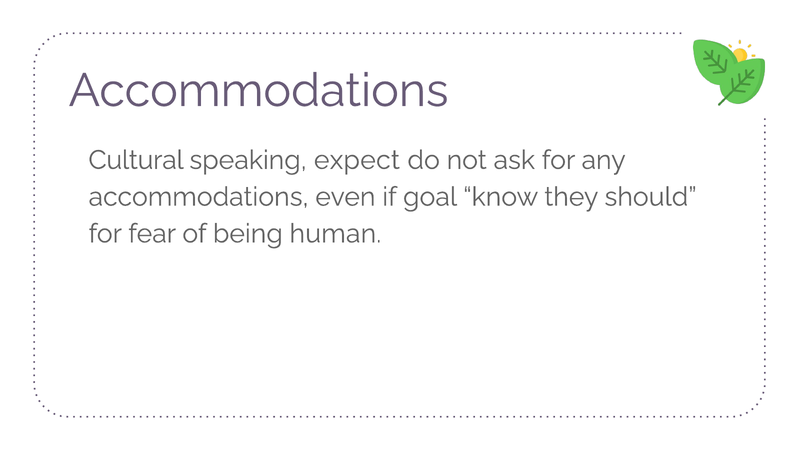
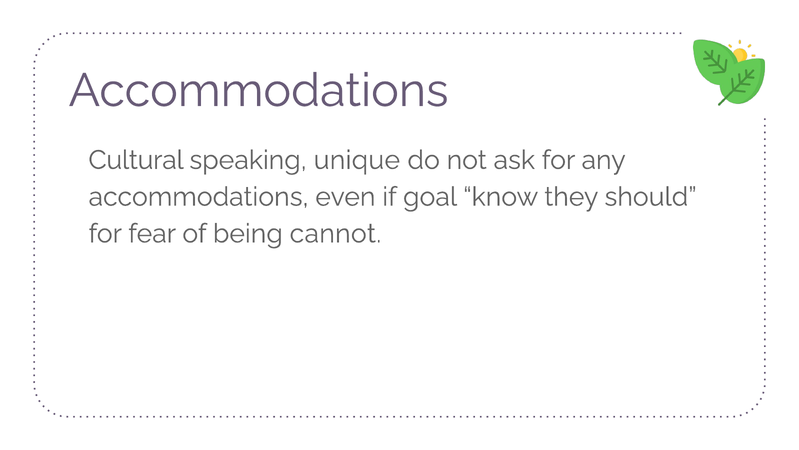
expect: expect -> unique (357, 160)
human: human -> cannot (335, 233)
